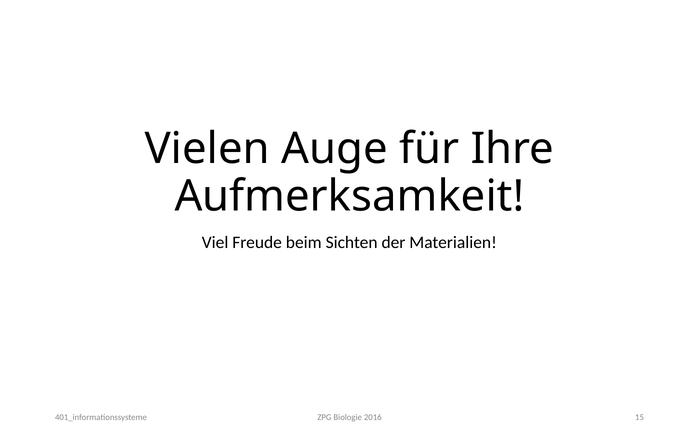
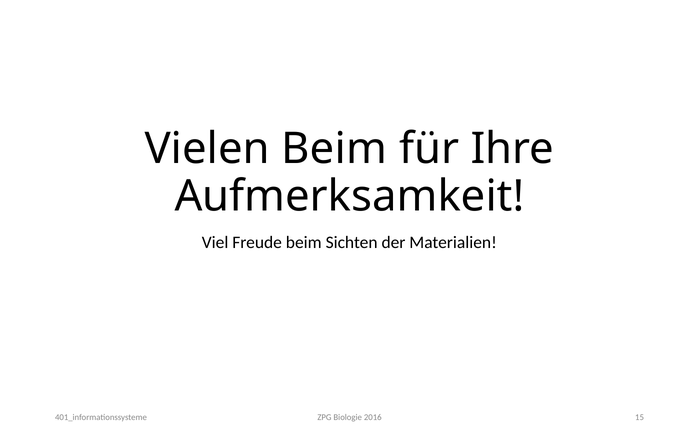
Vielen Auge: Auge -> Beim (334, 149)
